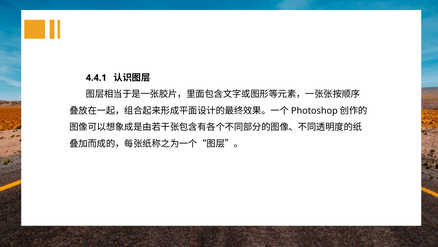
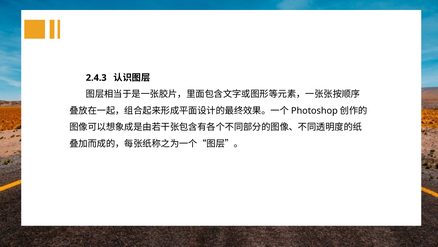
4.4.1: 4.4.1 -> 2.4.3 (96, 78)
